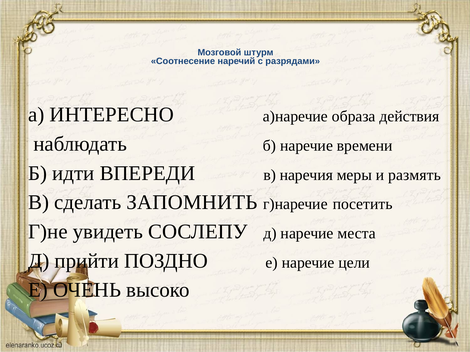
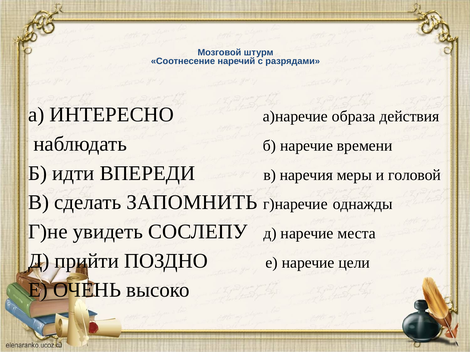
размять: размять -> головой (415, 175)
посетить: посетить -> однажды (363, 204)
